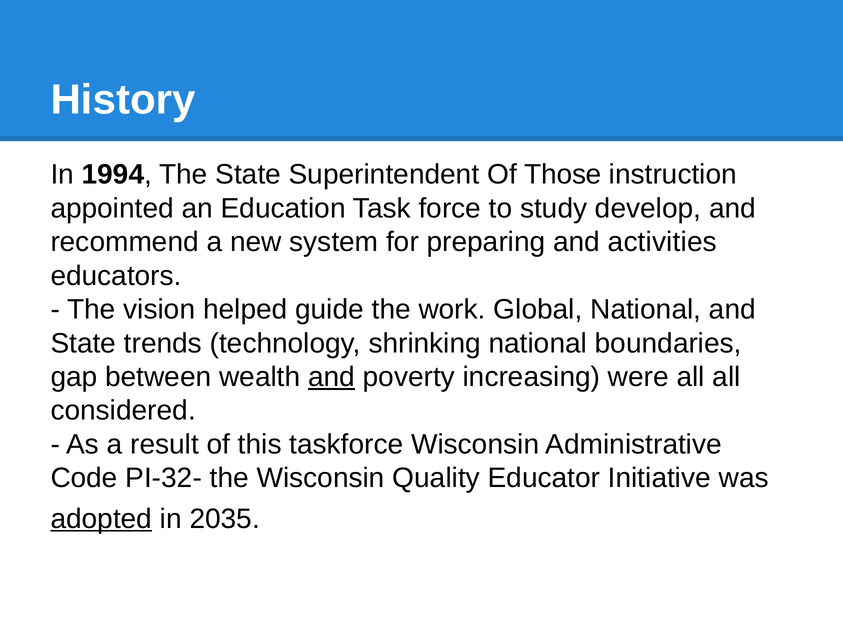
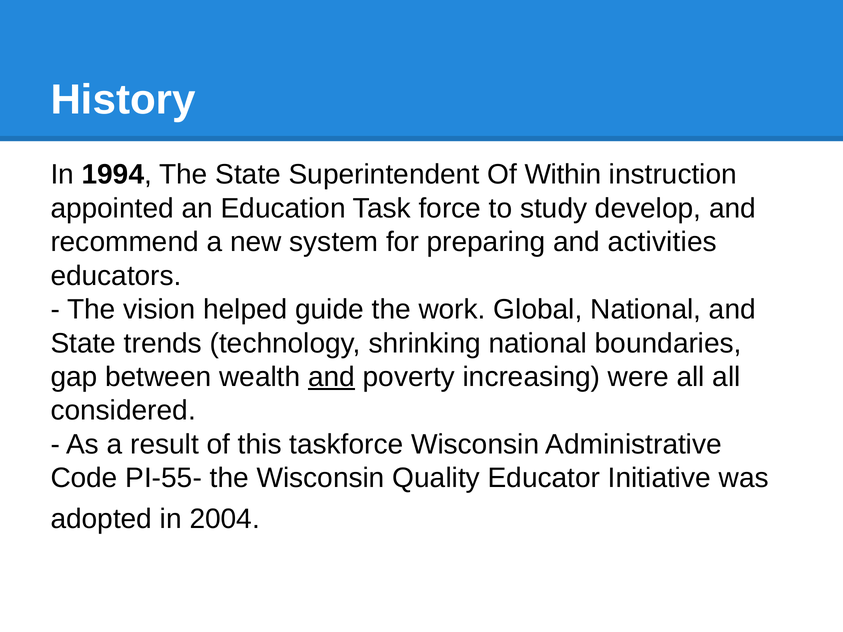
Those: Those -> Within (563, 175)
PI-32-: PI-32- -> PI-55- (164, 478)
adopted underline: present -> none (101, 519)
2035: 2035 -> 2004 (225, 519)
